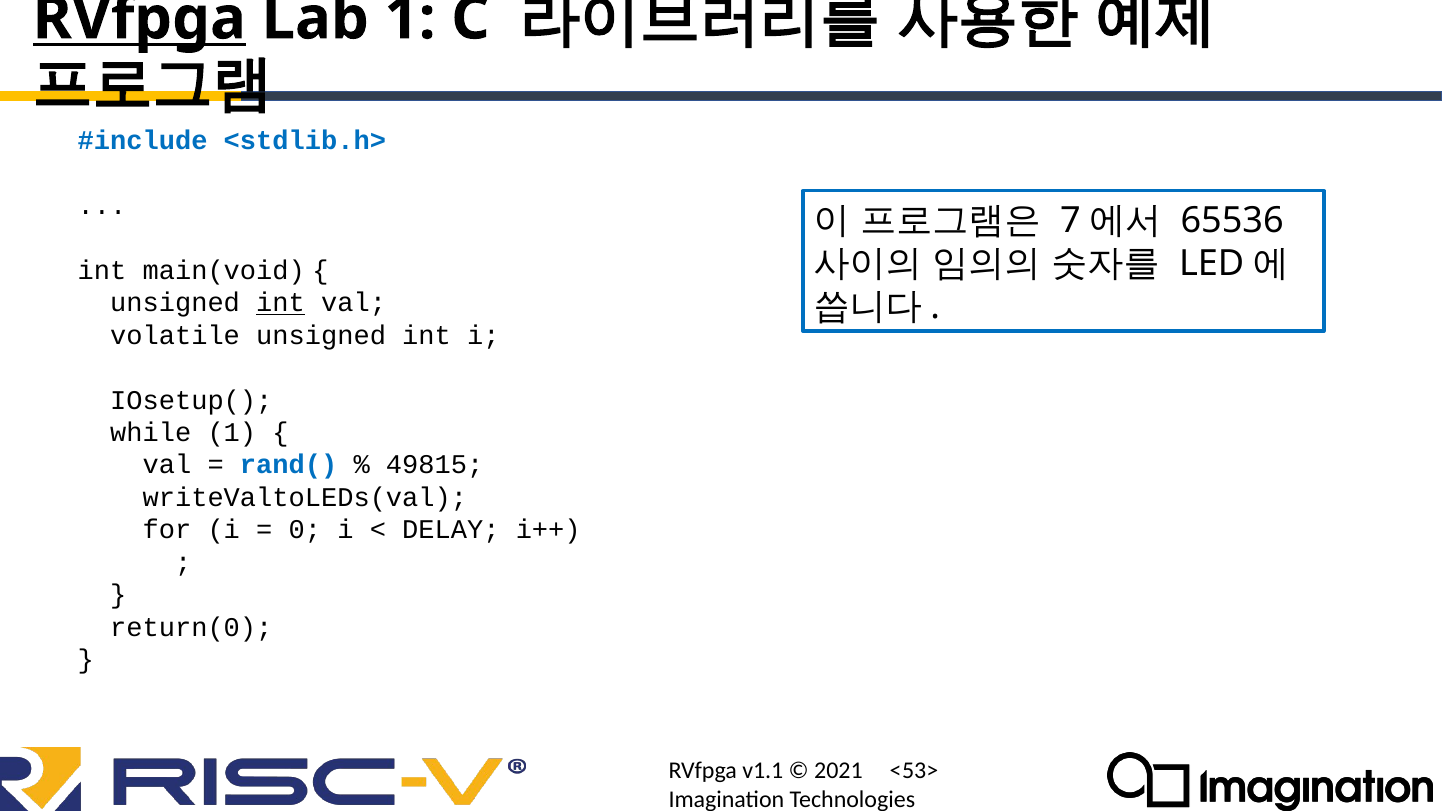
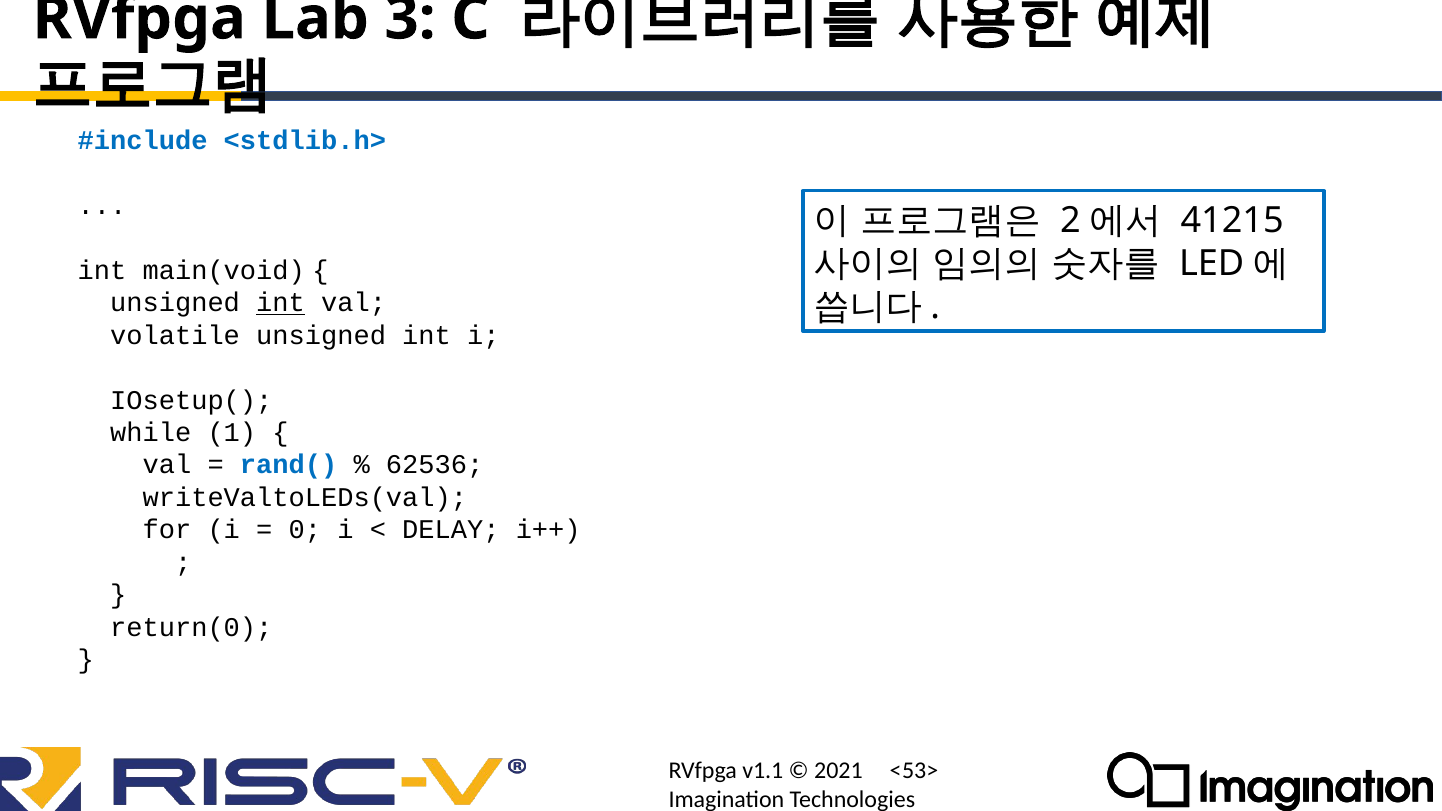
RVfpga underline: present -> none (139, 19)
Lab 1: 1 -> 3 (410, 19)
7: 7 -> 2 (1070, 220)
65536: 65536 -> 41215 (1232, 220)
49815: 49815 -> 62536 (435, 465)
